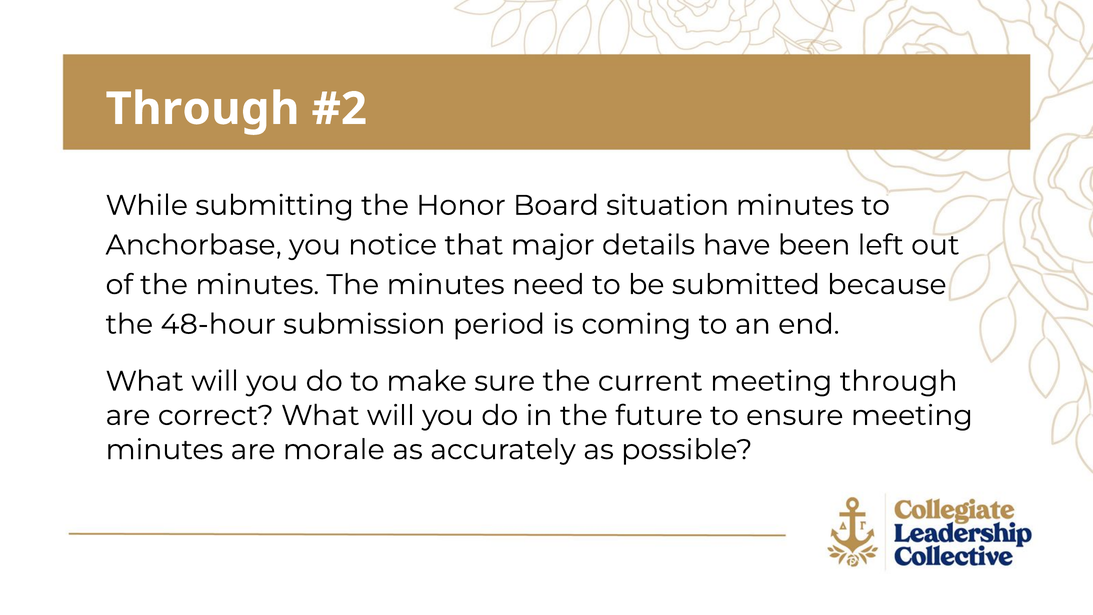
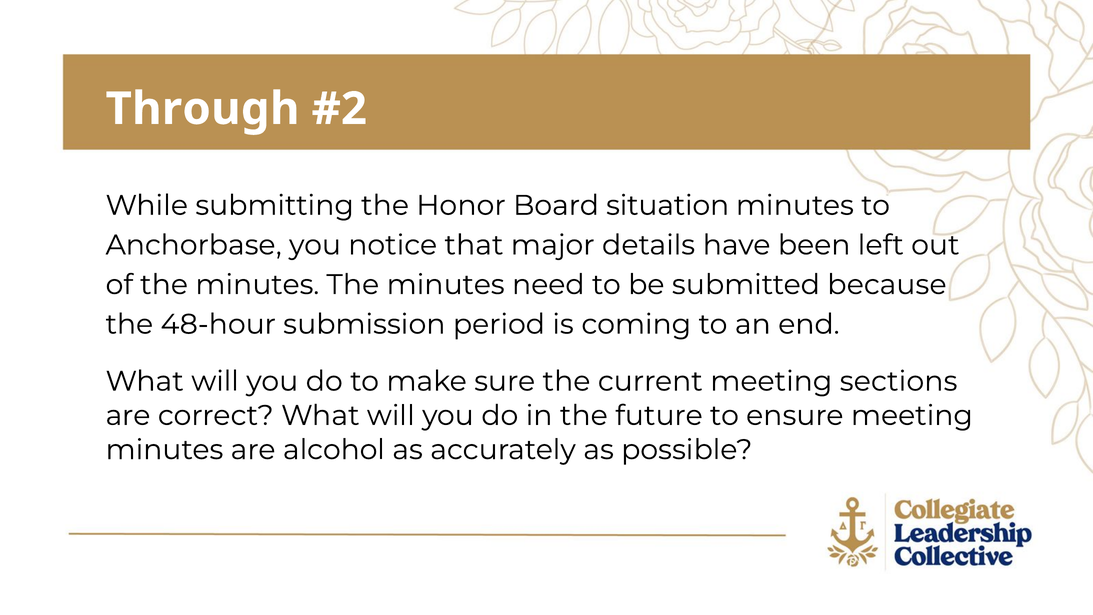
meeting through: through -> sections (899, 381)
morale: morale -> alcohol (334, 450)
